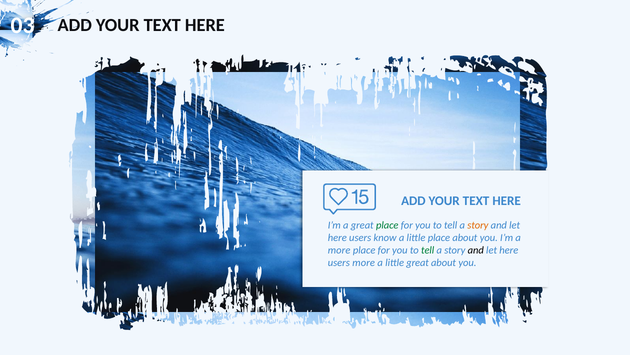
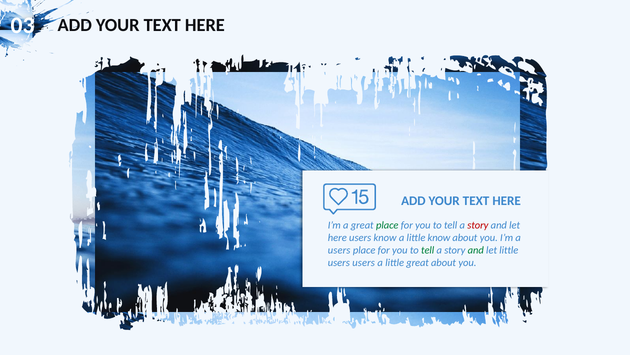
story colour: orange -> red (478, 225)
little place: place -> know (439, 237)
more: more -> users (339, 250)
and colour: black -> green (476, 250)
here: here -> little (509, 250)
users more: more -> users (364, 263)
